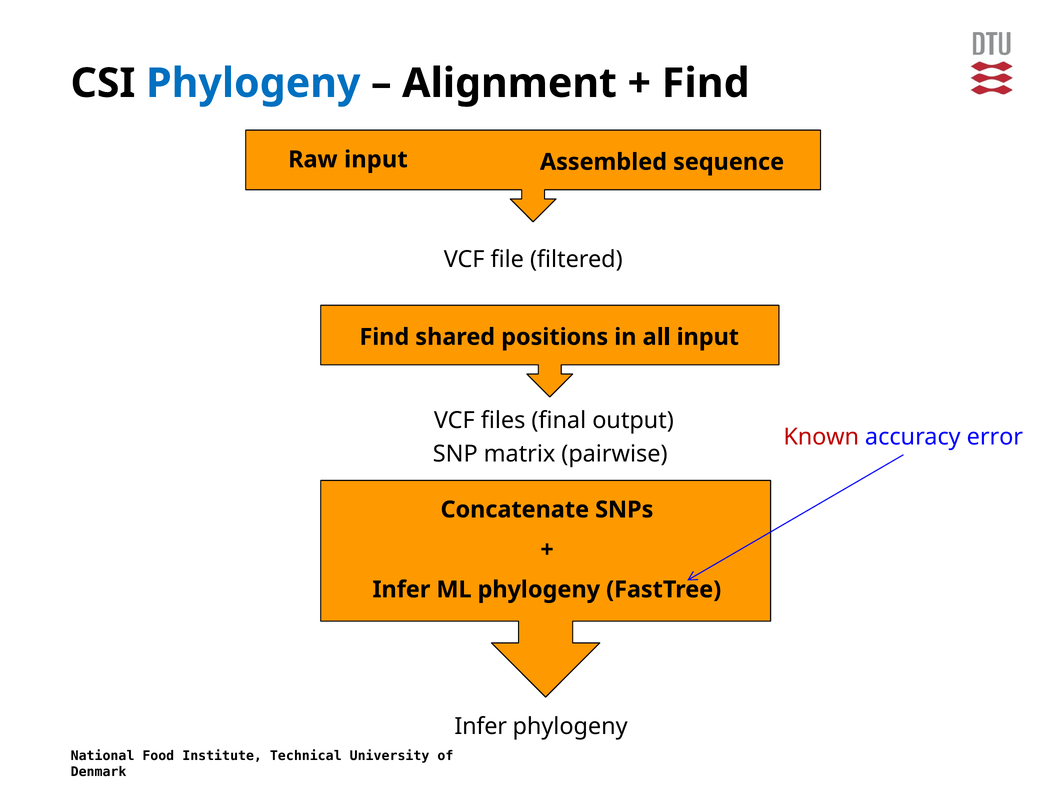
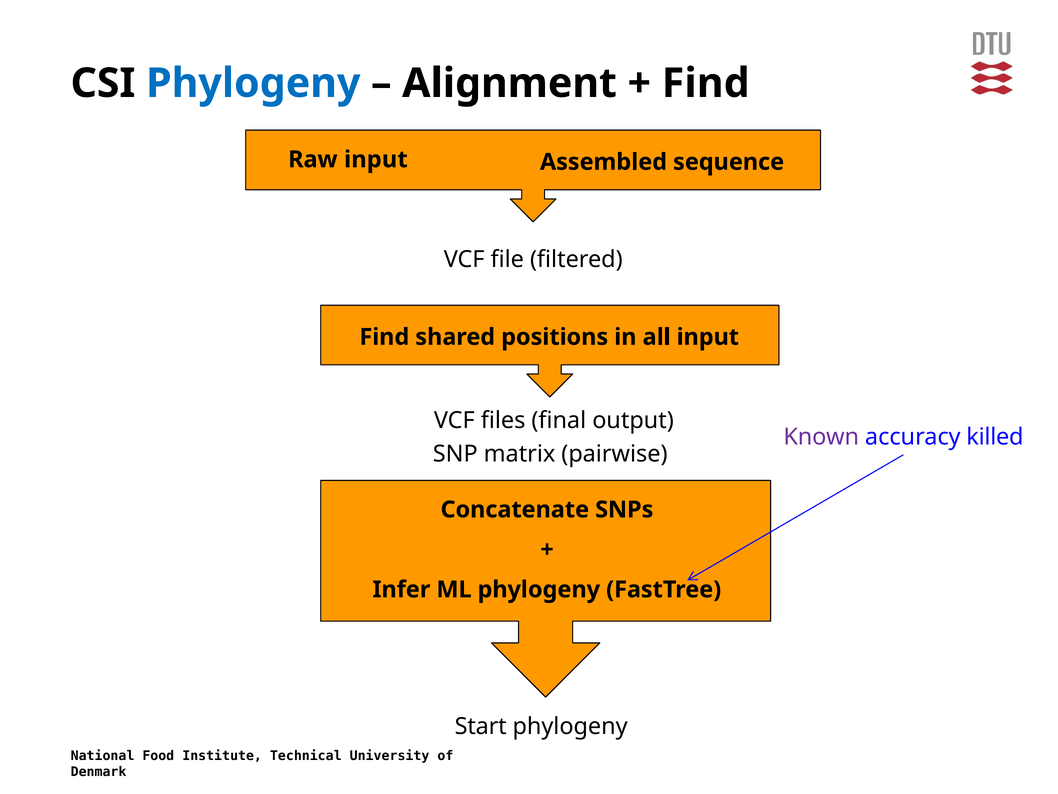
Known colour: red -> purple (821, 437)
error: error -> killed (995, 437)
Infer: Infer -> Start (481, 726)
